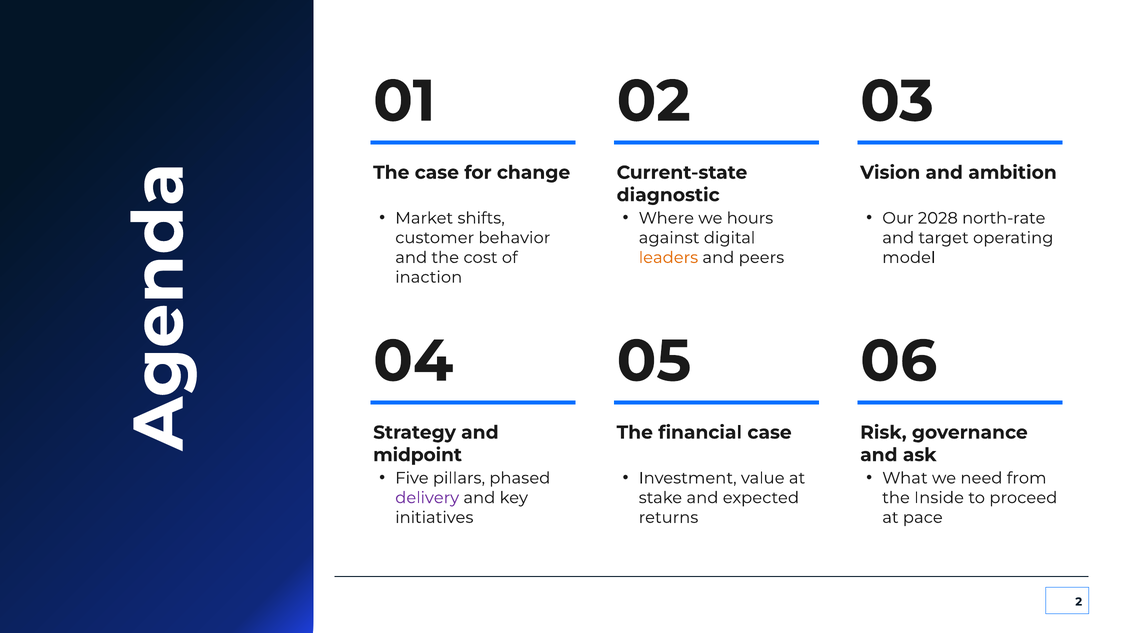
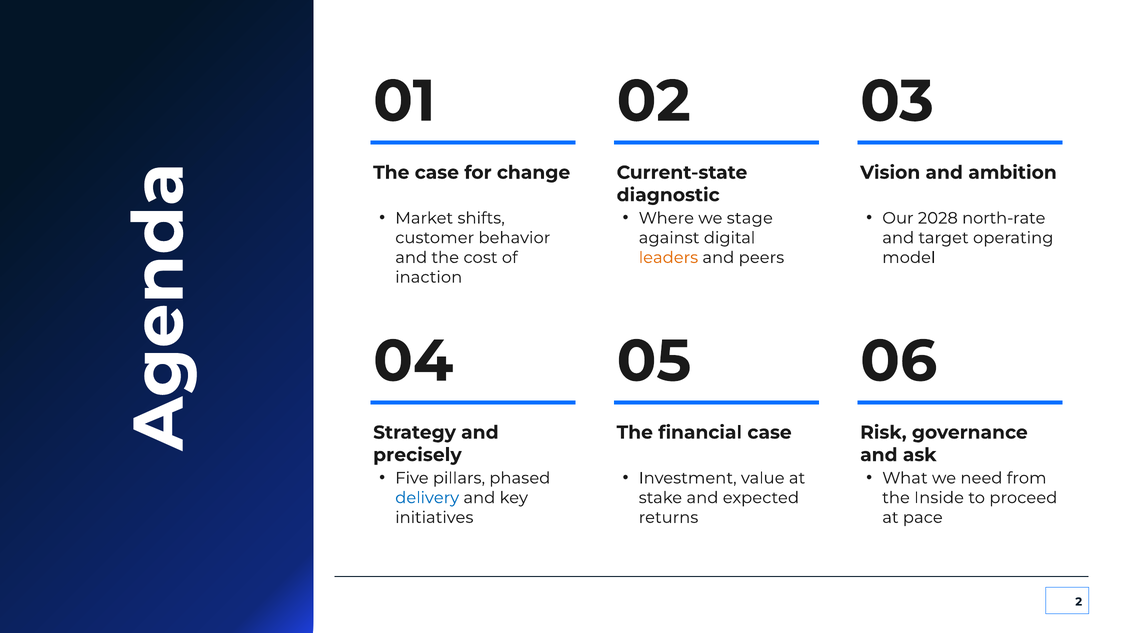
hours: hours -> stage (750, 218)
midpoint: midpoint -> precisely (417, 455)
delivery colour: purple -> blue (427, 498)
